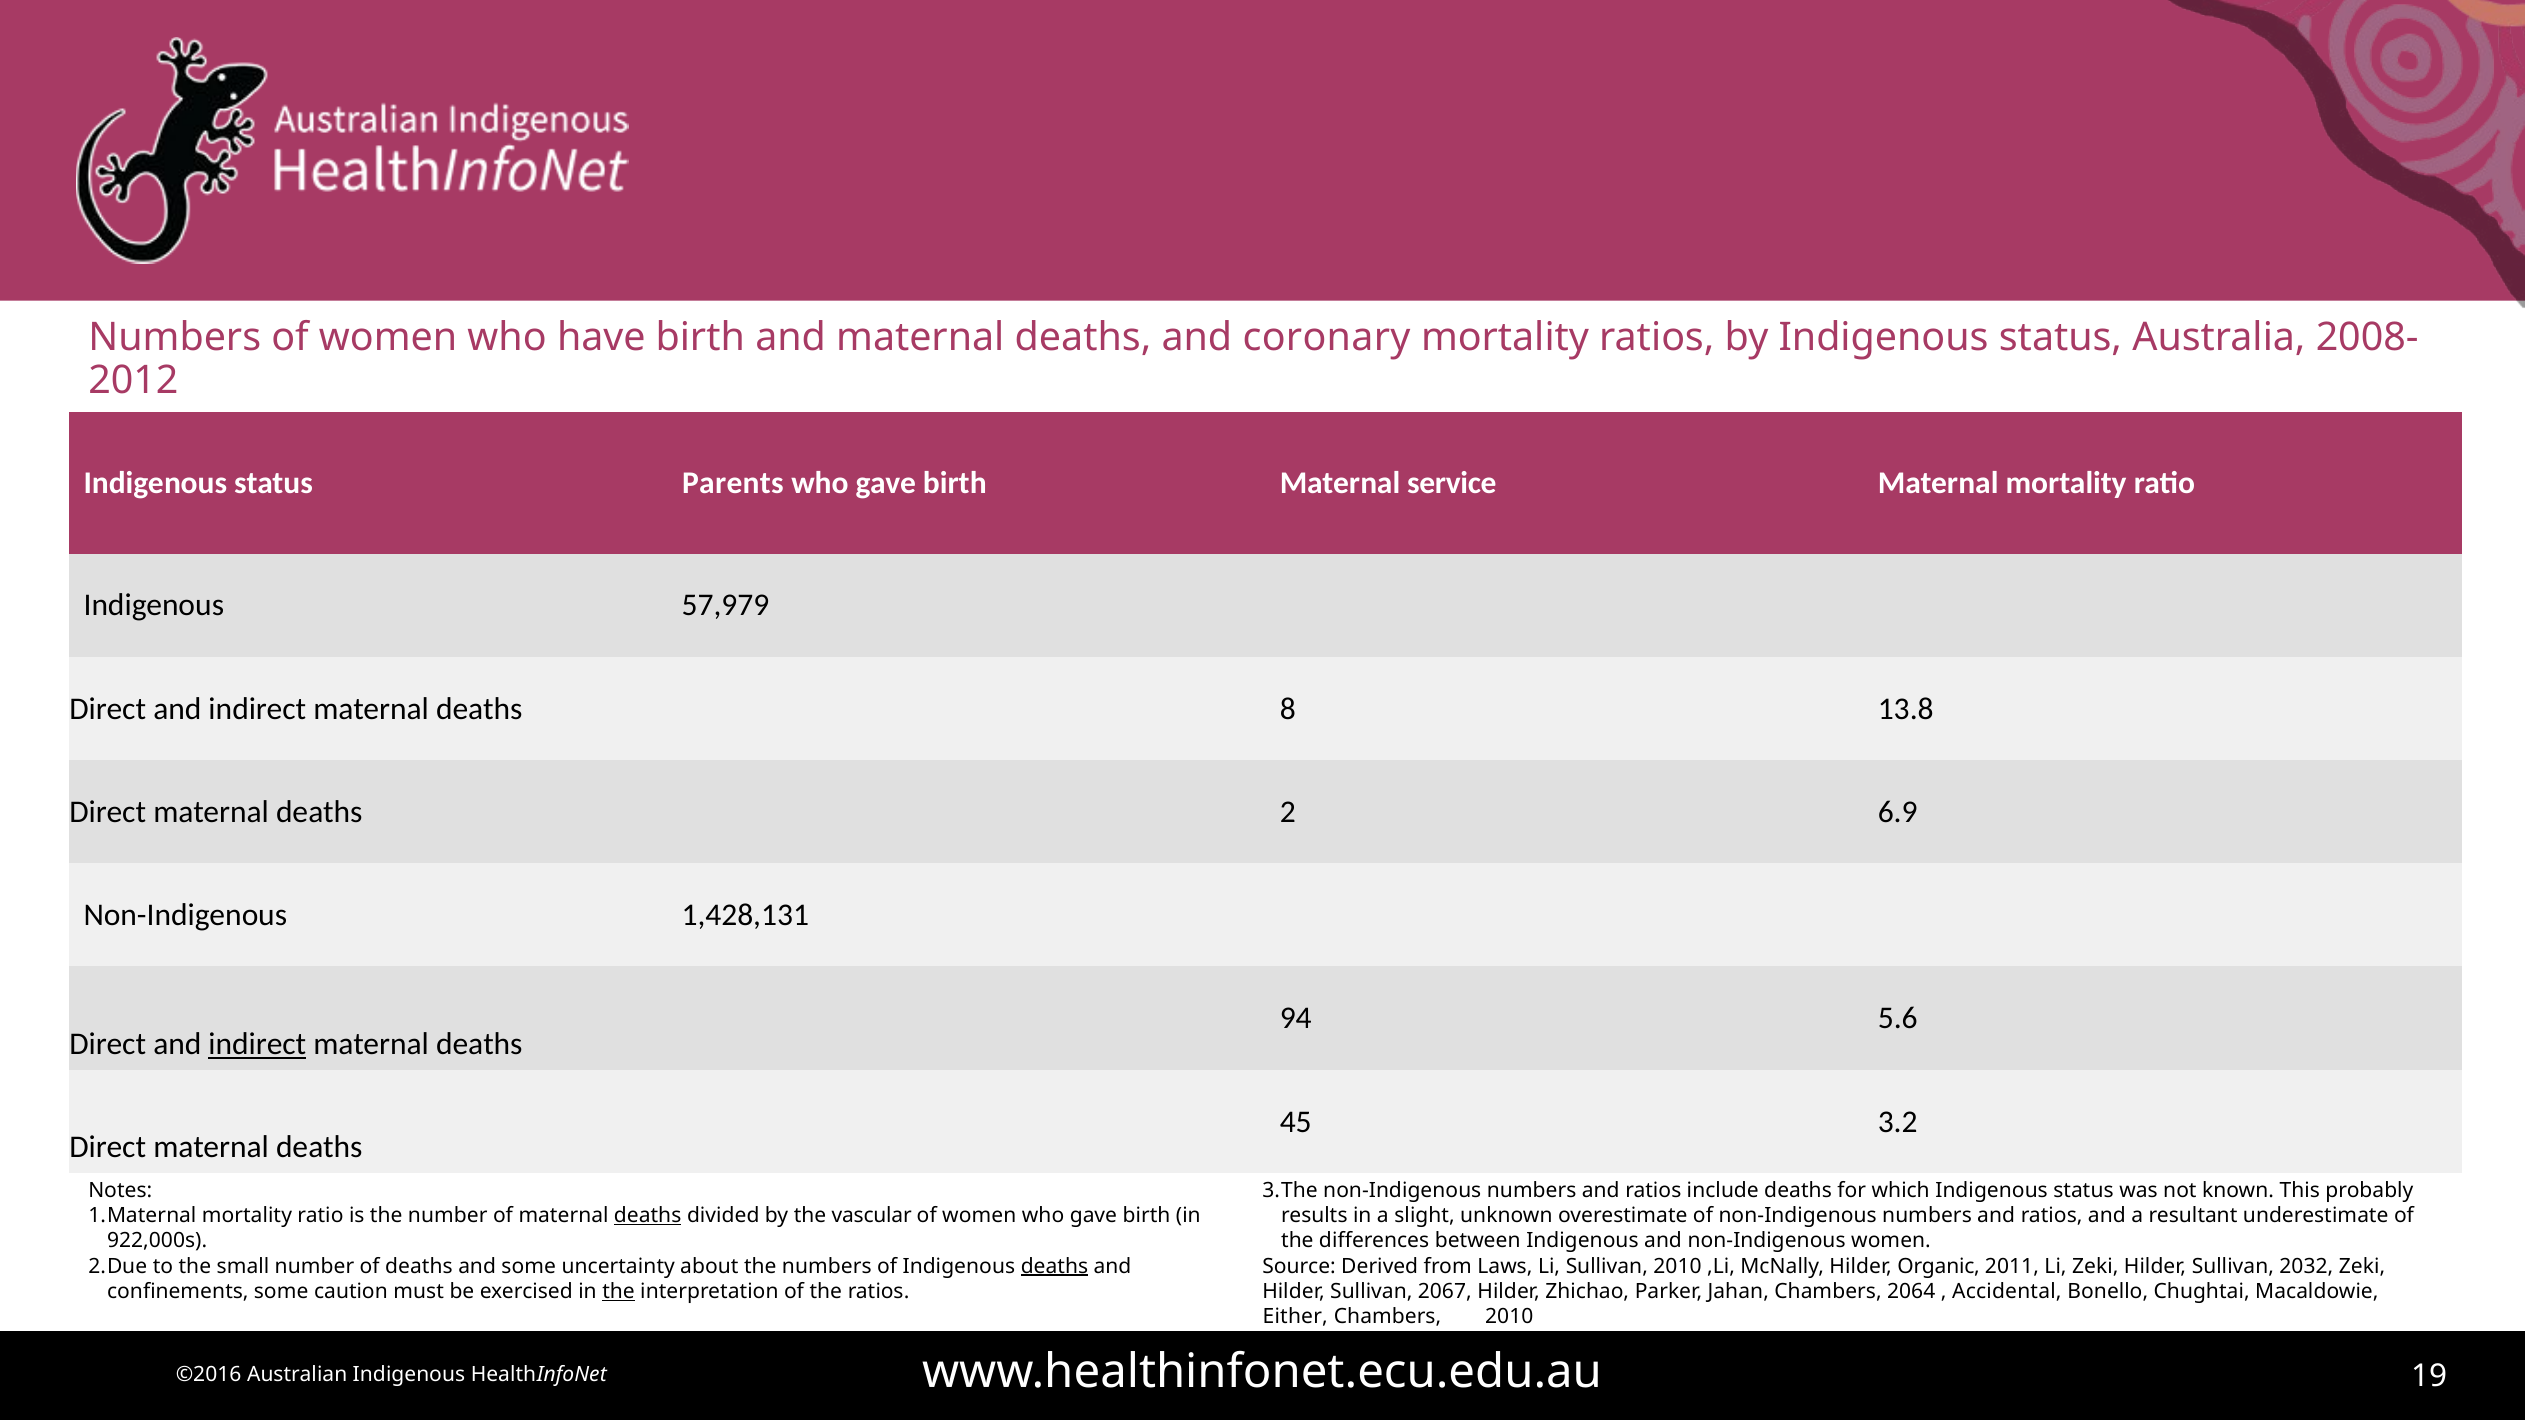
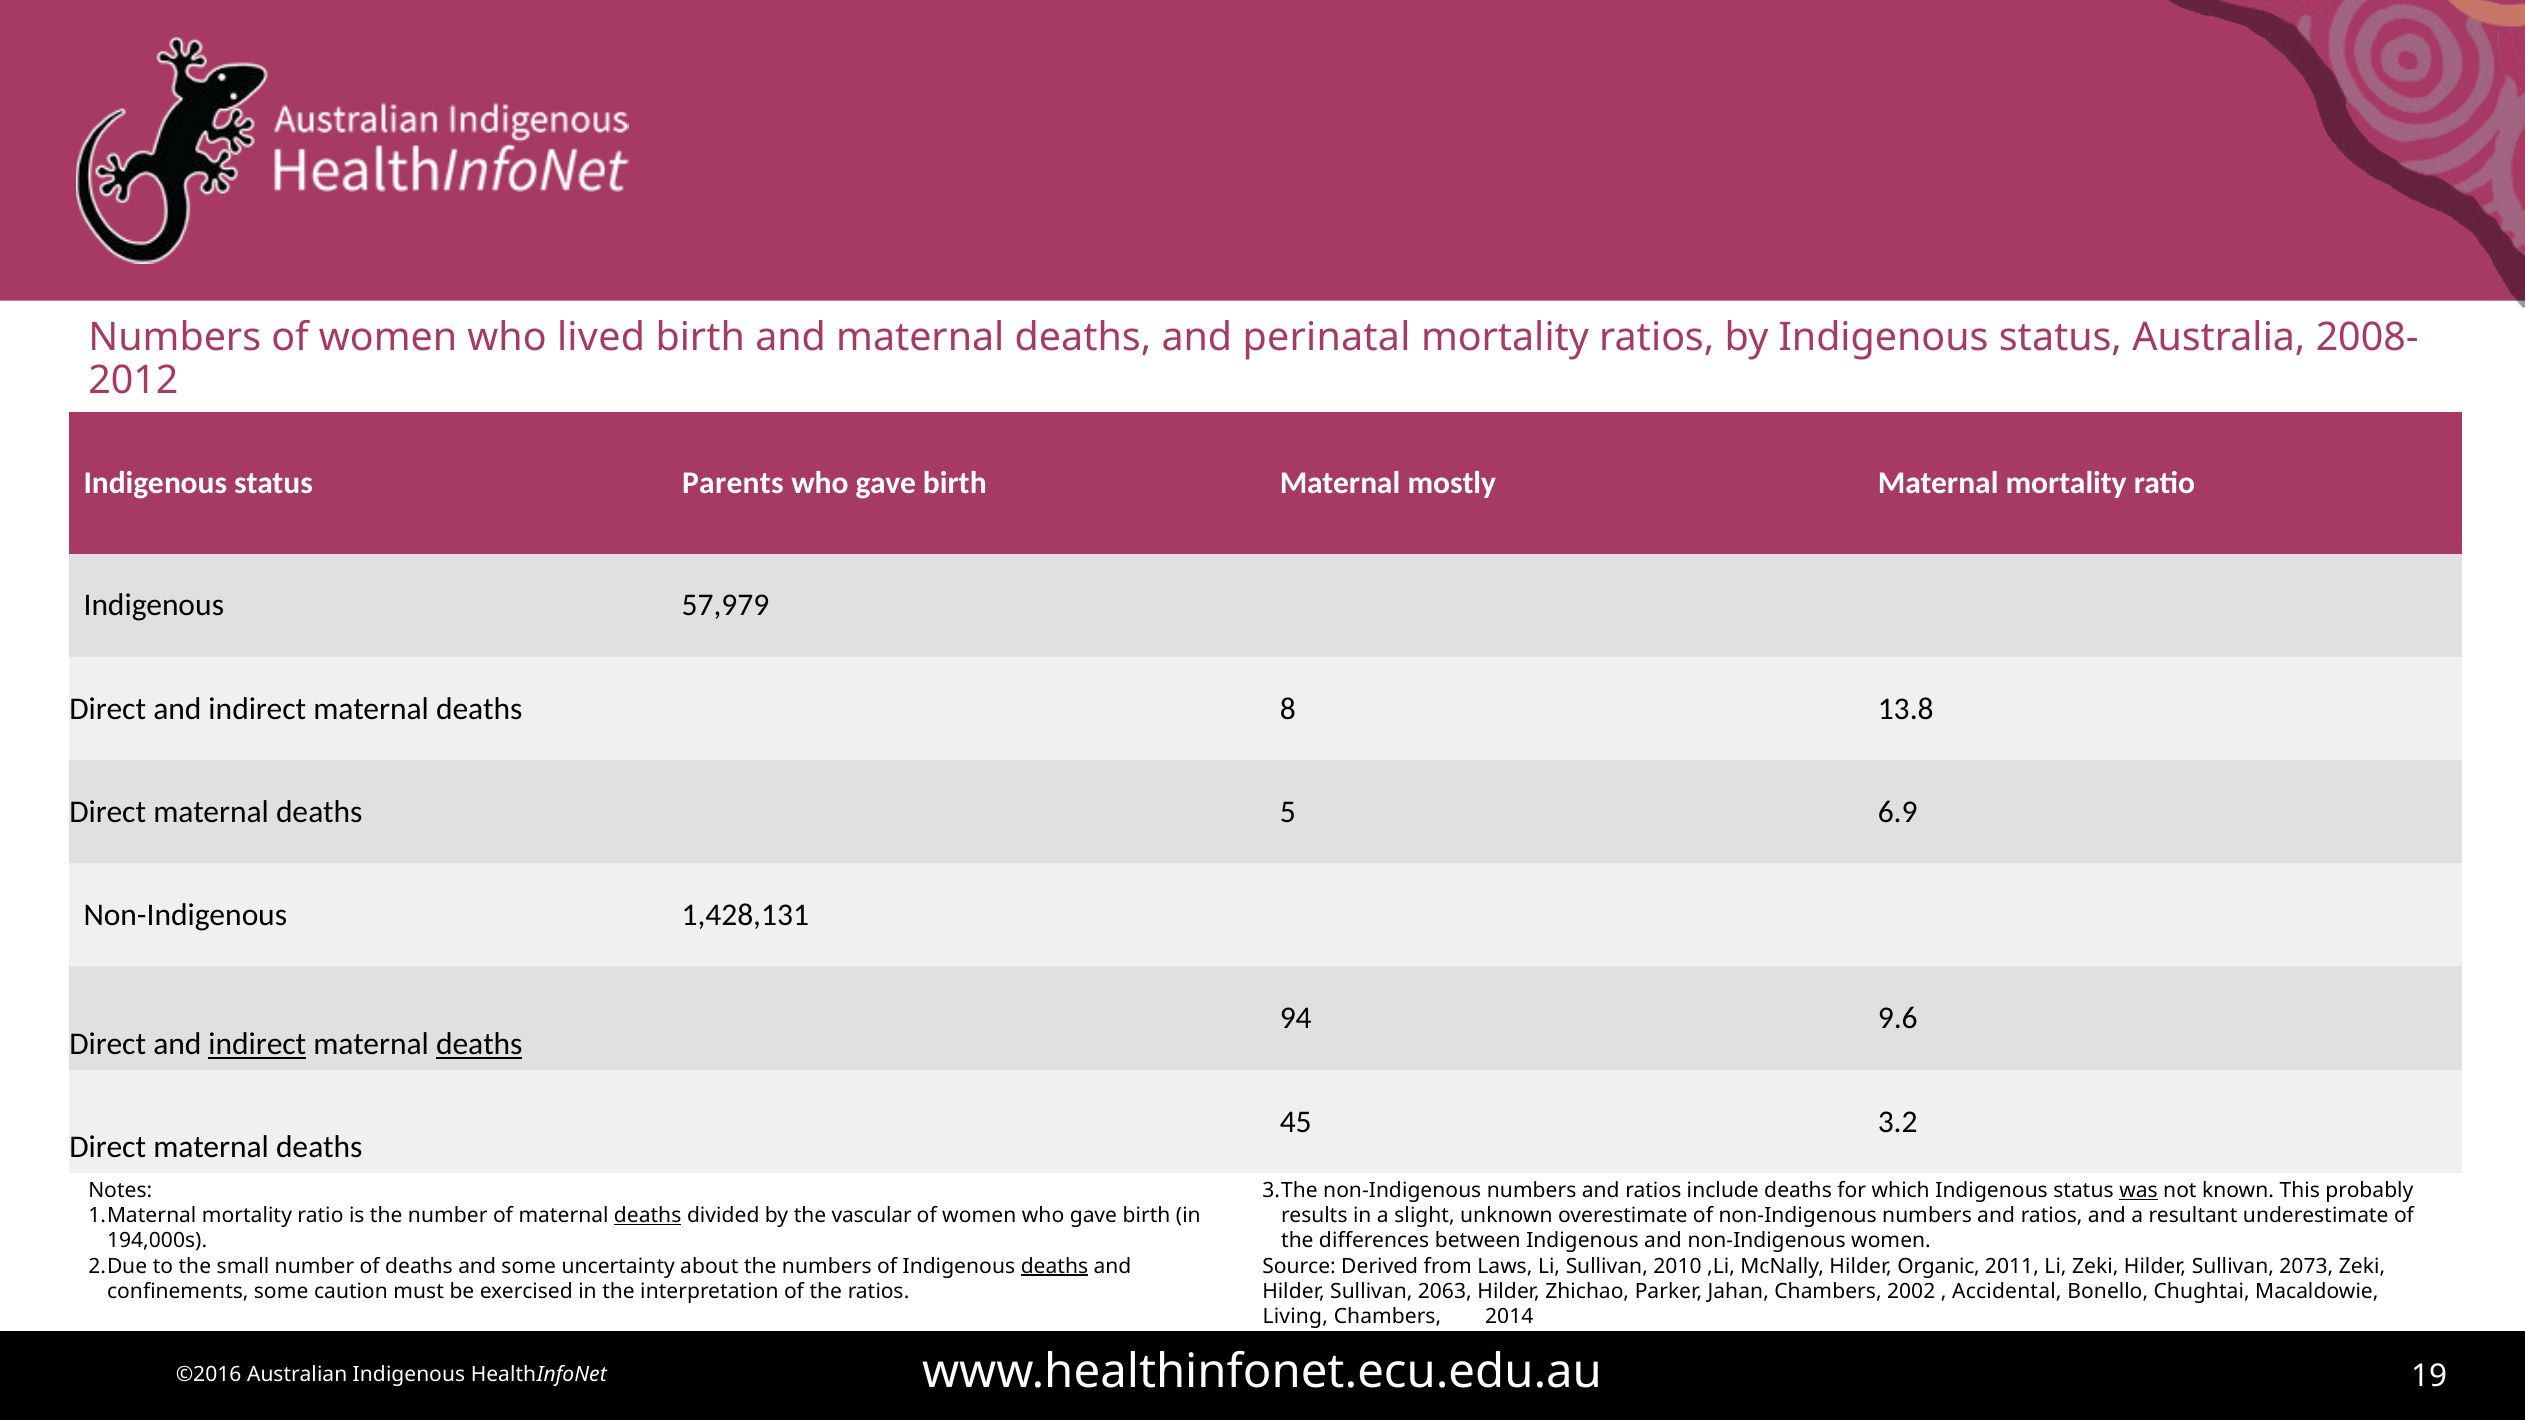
have: have -> lived (601, 338)
coronary: coronary -> perinatal (1327, 338)
service: service -> mostly (1452, 483)
2: 2 -> 5 (1288, 812)
5.6: 5.6 -> 9.6 (1898, 1019)
deaths underline: none -> present (479, 1044)
was underline: none -> present (2138, 1191)
922,000s: 922,000s -> 194,000s (157, 1241)
2032: 2032 -> 2073 (2306, 1266)
the underline: present -> none (619, 1292)
2067: 2067 -> 2063 (1445, 1292)
2064: 2064 -> 2002 (1911, 1292)
Either: Either -> Living (1295, 1317)
Chambers 2010: 2010 -> 2014 (1509, 1317)
